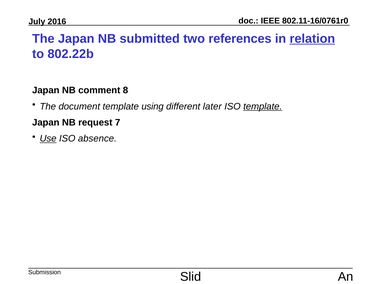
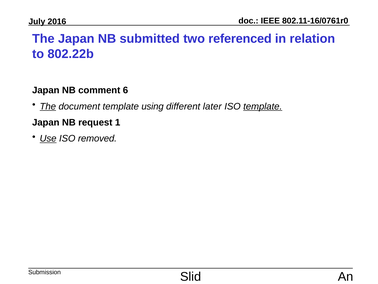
references: references -> referenced (240, 39)
relation underline: present -> none (312, 39)
8: 8 -> 6 (125, 90)
The underline: none -> present (48, 106)
7: 7 -> 1 (118, 122)
absence: absence -> removed (97, 138)
